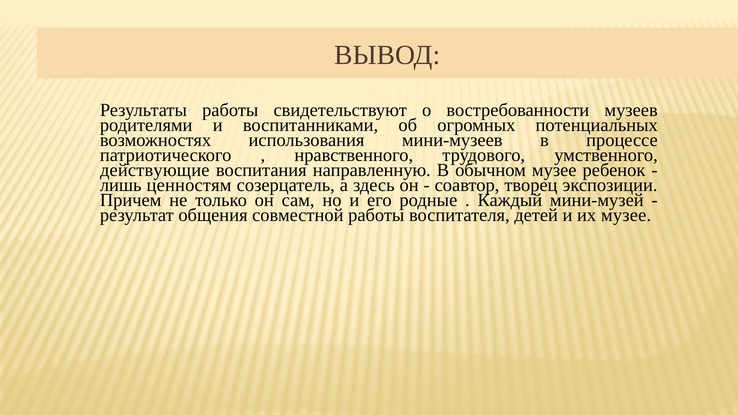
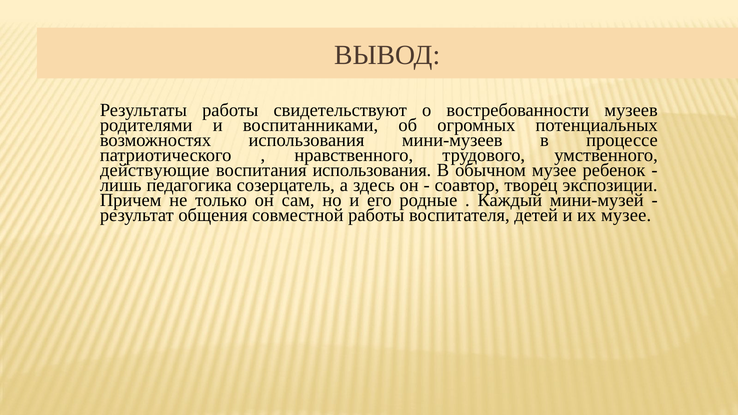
воспитания направленную: направленную -> использования (372, 170)
ценностям: ценностям -> педагогика (189, 185)
